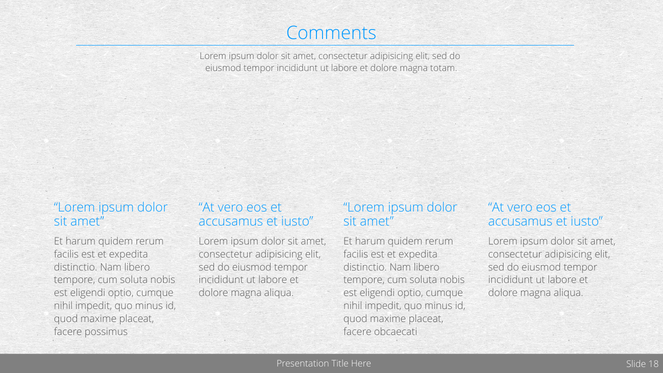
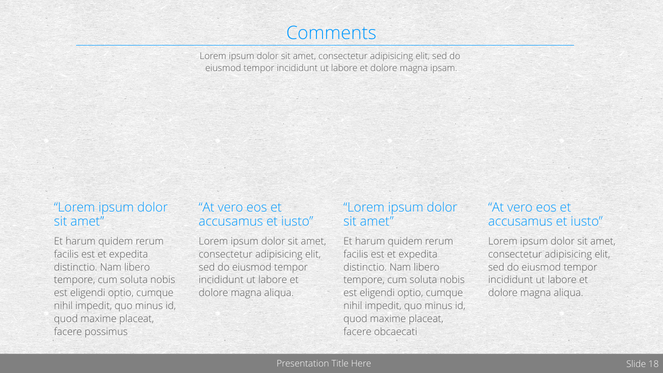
totam: totam -> ipsam (444, 68)
